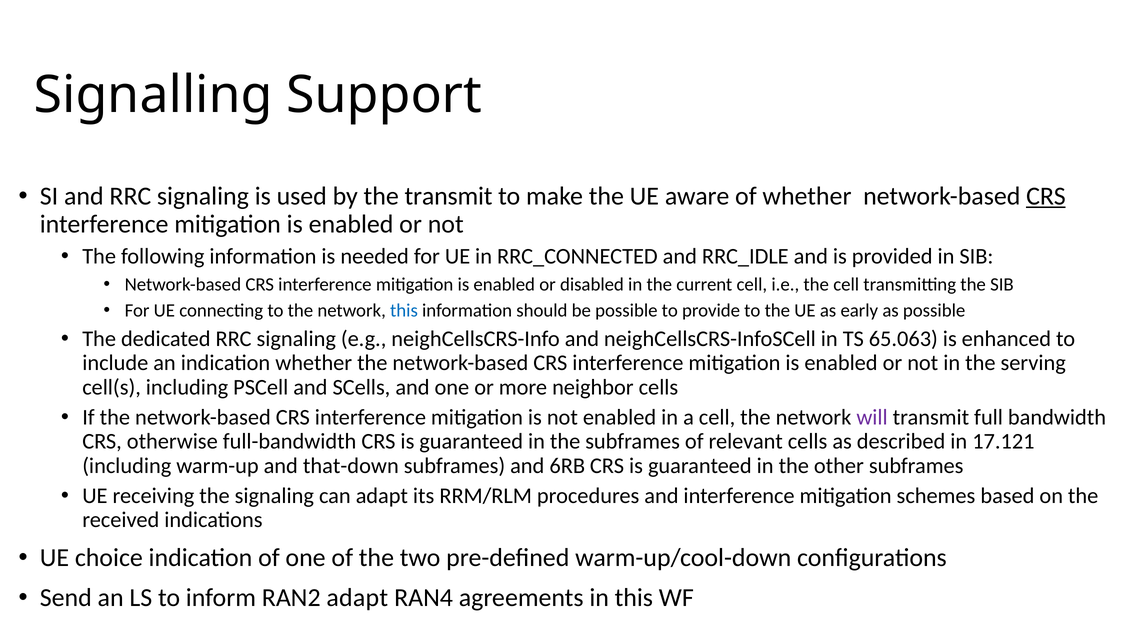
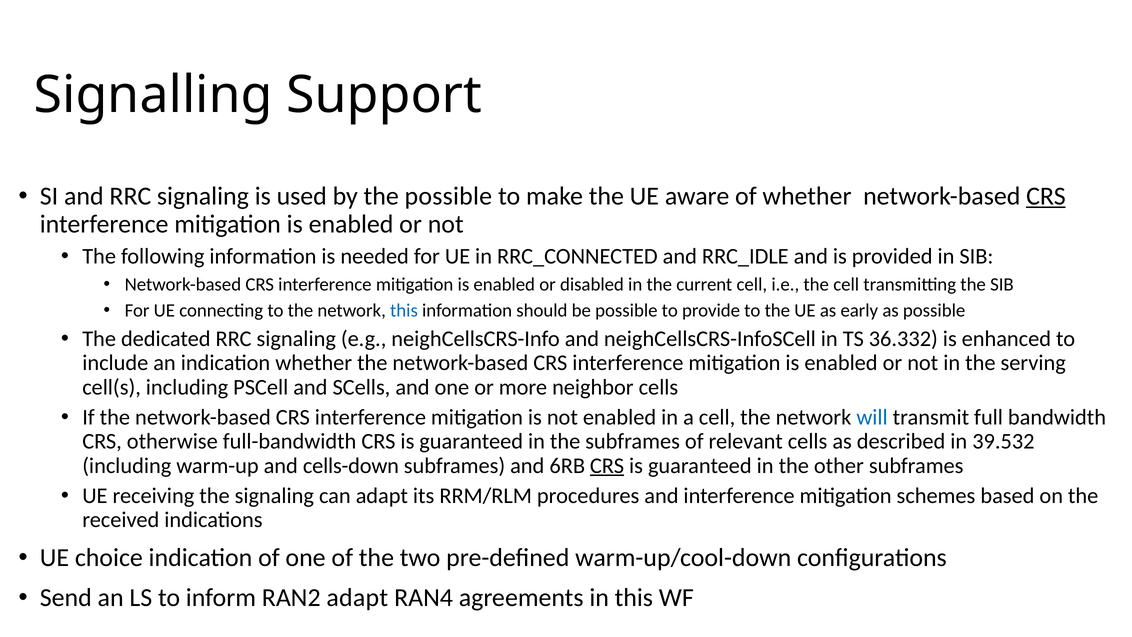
the transmit: transmit -> possible (448, 196)
65.063: 65.063 -> 36.332 (903, 339)
will colour: purple -> blue (872, 417)
17.121: 17.121 -> 39.532 (1003, 441)
that-down: that-down -> cells-down (351, 466)
CRS underline: none -> present (607, 466)
